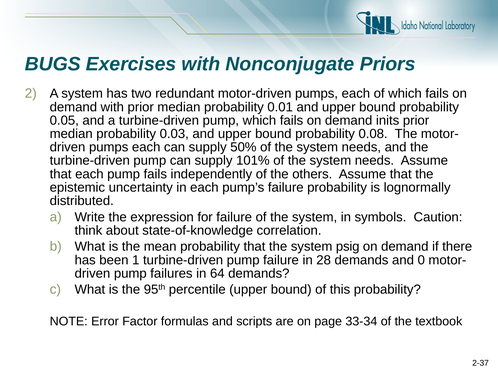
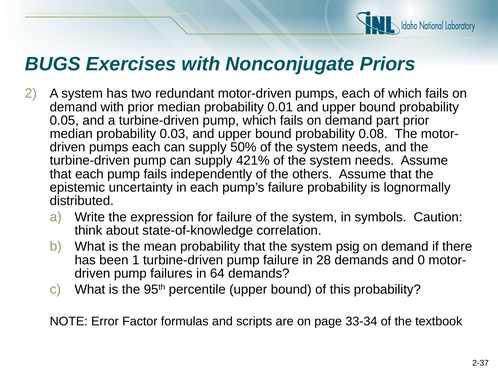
inits: inits -> part (388, 120)
101%: 101% -> 421% (253, 160)
